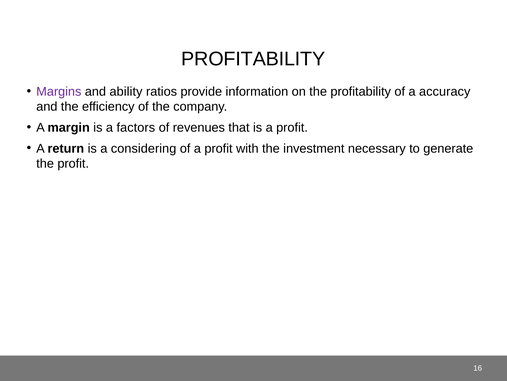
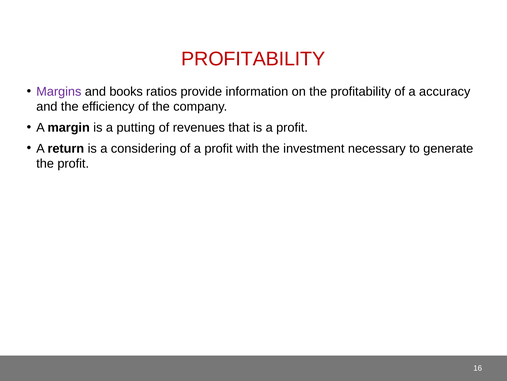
PROFITABILITY colour: black -> red (253, 59)
ability: ability -> books (126, 91)
factors: factors -> putting (136, 127)
